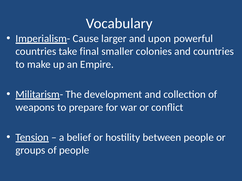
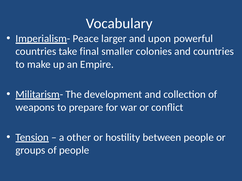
Cause: Cause -> Peace (86, 39)
belief: belief -> other (79, 138)
